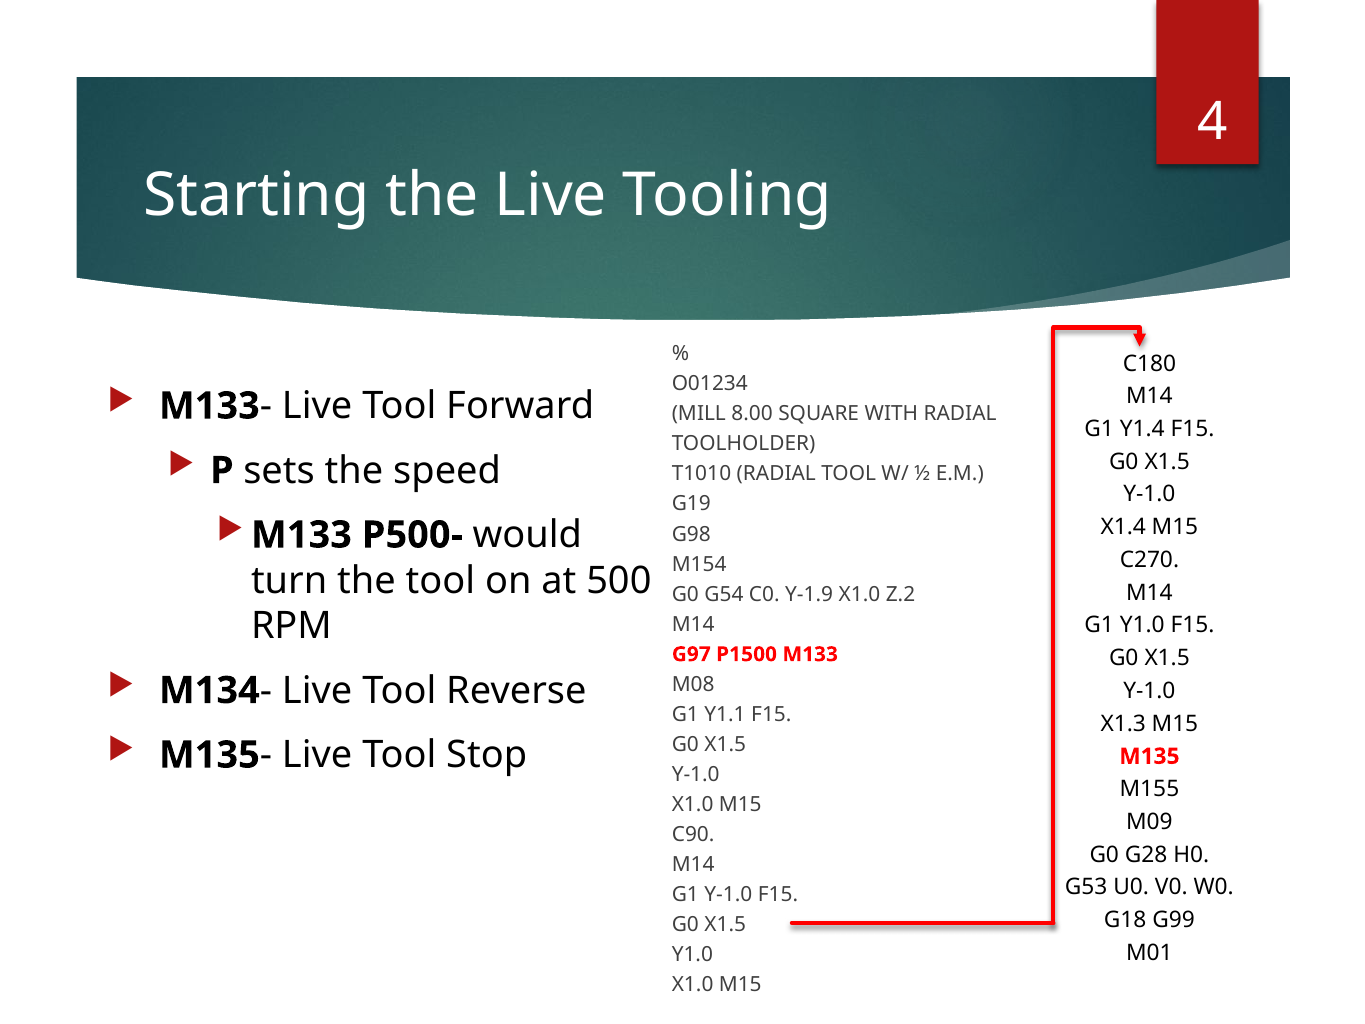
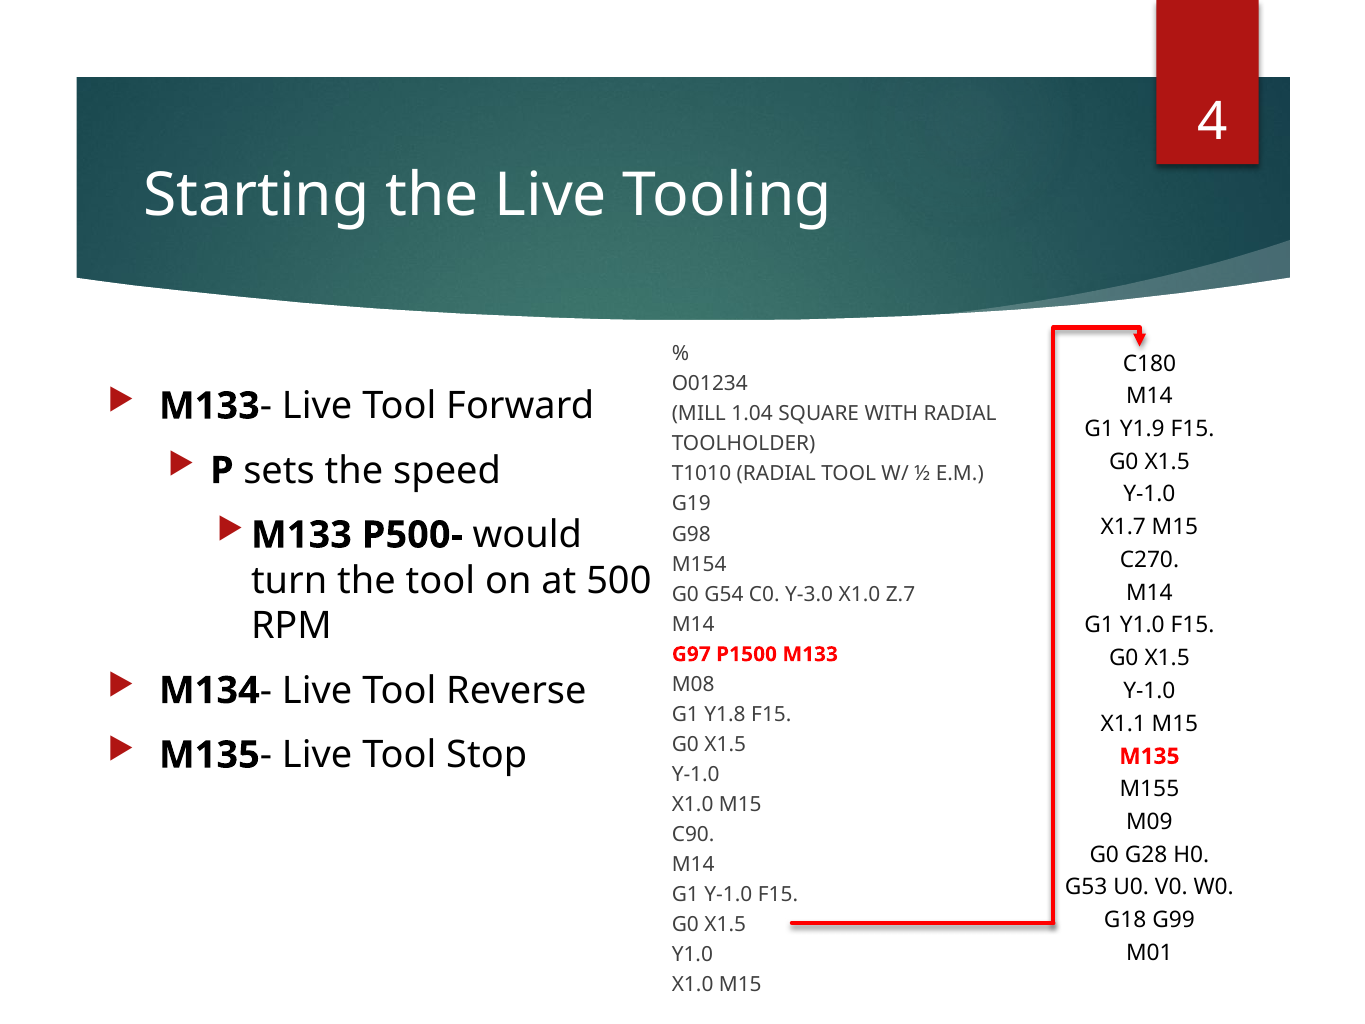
8.00: 8.00 -> 1.04 (752, 414)
Y1.4: Y1.4 -> Y1.9 (1142, 429)
X1.4: X1.4 -> X1.7 (1123, 527)
Y-1.9: Y-1.9 -> Y-3.0 (809, 594)
Z.2: Z.2 -> Z.7 (901, 594)
Y1.1: Y1.1 -> Y1.8 (725, 714)
X1.3: X1.3 -> X1.1 (1123, 723)
